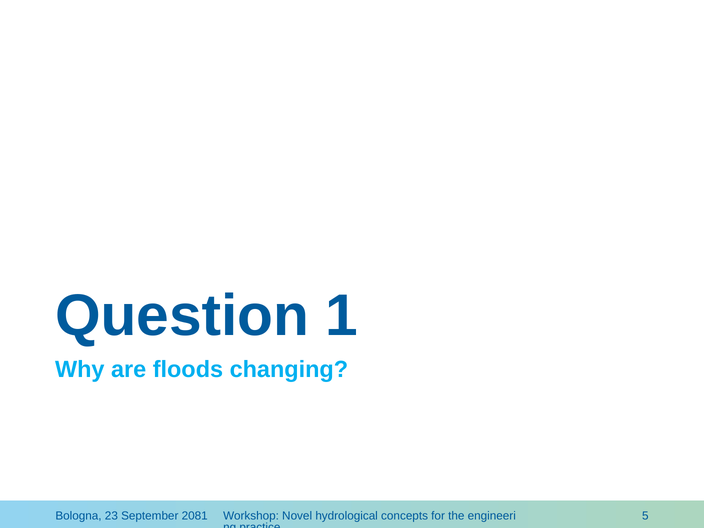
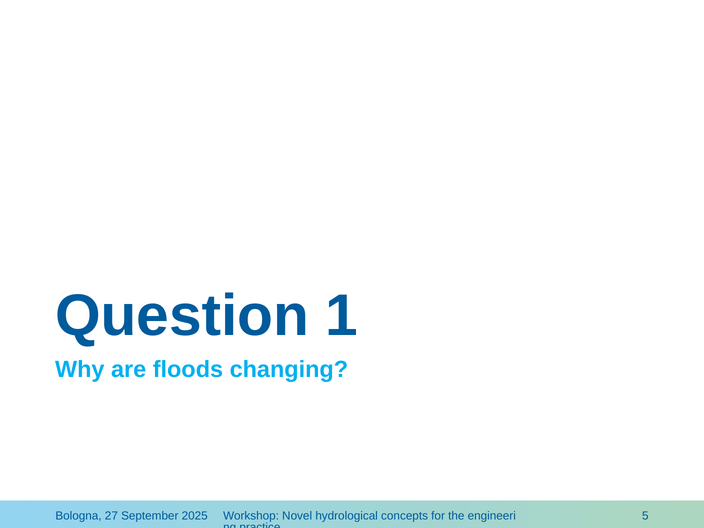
23: 23 -> 27 (111, 516)
2081: 2081 -> 2025 (195, 516)
